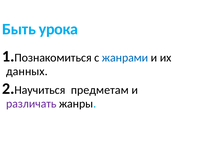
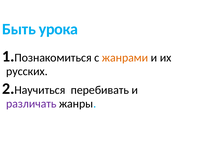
жанрами colour: blue -> orange (125, 58)
данных: данных -> русских (27, 71)
предметам: предметам -> перебивать (100, 90)
